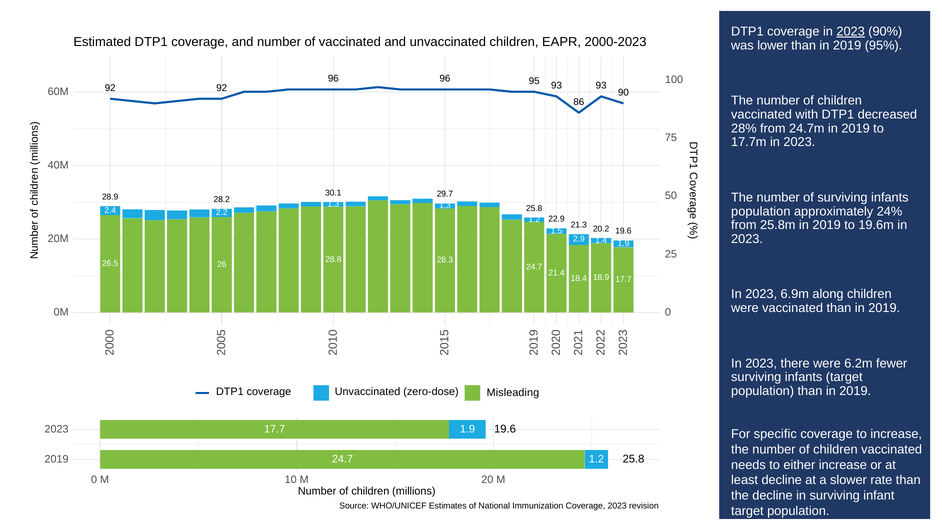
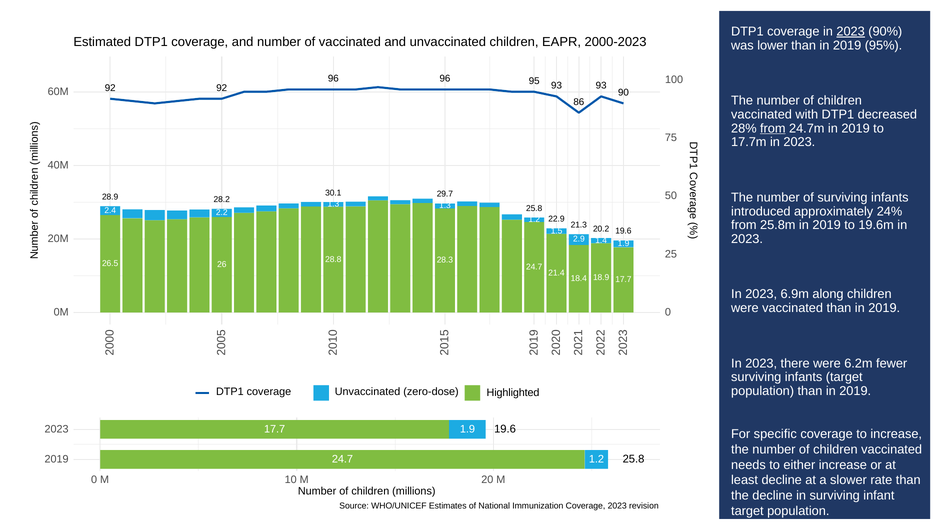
from underline: none -> present (773, 128)
population: population -> introduced (761, 211)
Misleading: Misleading -> Highlighted (513, 392)
